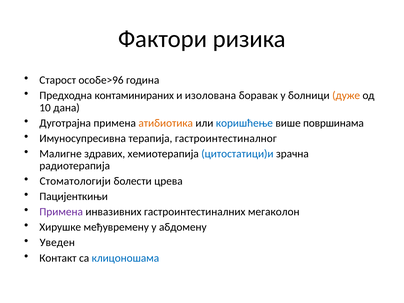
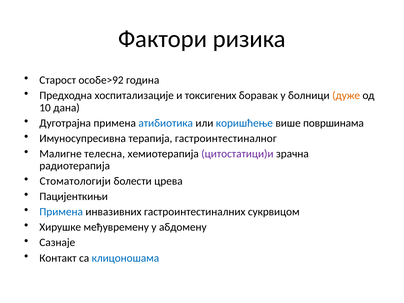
особе>96: особе>96 -> особе>92 (101, 80)
контаминираних: контаминираних -> хоспитализације (134, 96)
изолована: изолована -> токсигених (211, 96)
атибиотика colour: orange -> blue (166, 123)
здравих: здравих -> телесна (105, 154)
цитостатици)и colour: blue -> purple (237, 154)
Примена colour: purple -> blue (61, 212)
мегаколон: мегаколон -> сукрвицом (274, 212)
Уведен: Уведен -> Сазнаје (57, 243)
